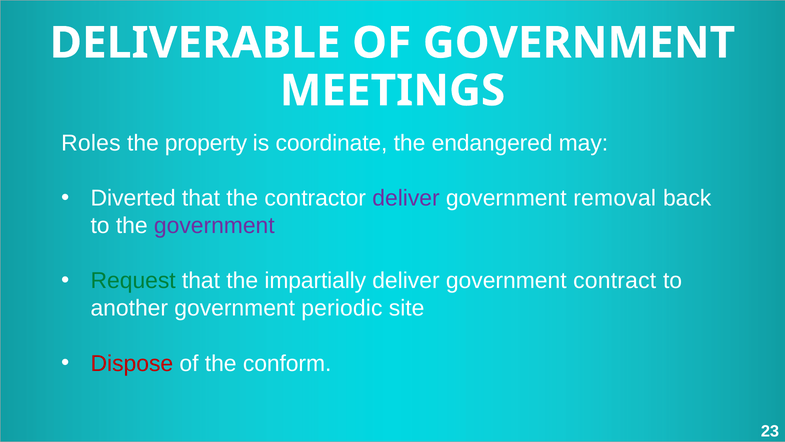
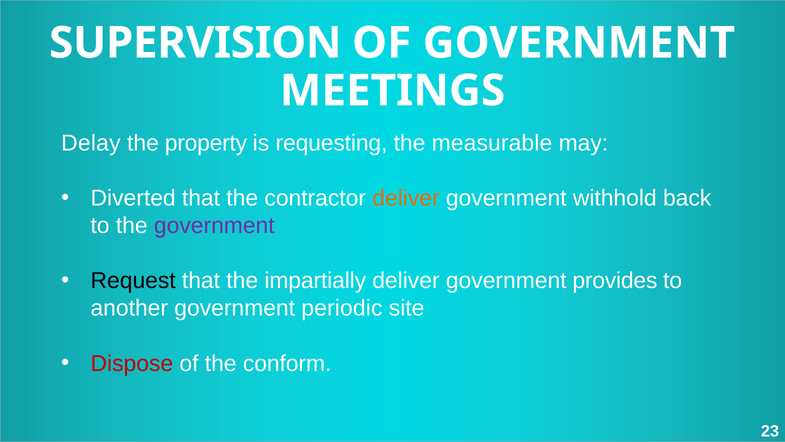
DELIVERABLE: DELIVERABLE -> SUPERVISION (195, 43)
Roles: Roles -> Delay (91, 143)
coordinate: coordinate -> requesting (331, 143)
endangered: endangered -> measurable (492, 143)
deliver colour: purple -> orange (406, 198)
removal: removal -> withhold (615, 198)
Request colour: green -> black (133, 281)
contract: contract -> provides (615, 281)
